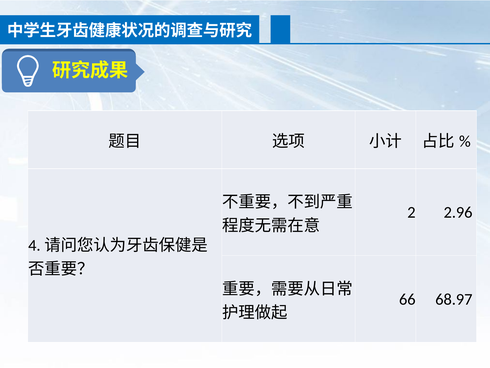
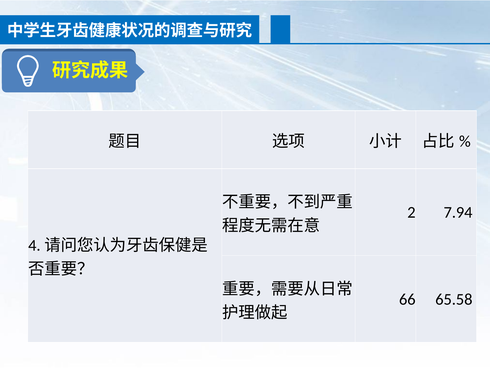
2.96: 2.96 -> 7.94 (458, 212)
68.97: 68.97 -> 65.58 (454, 299)
